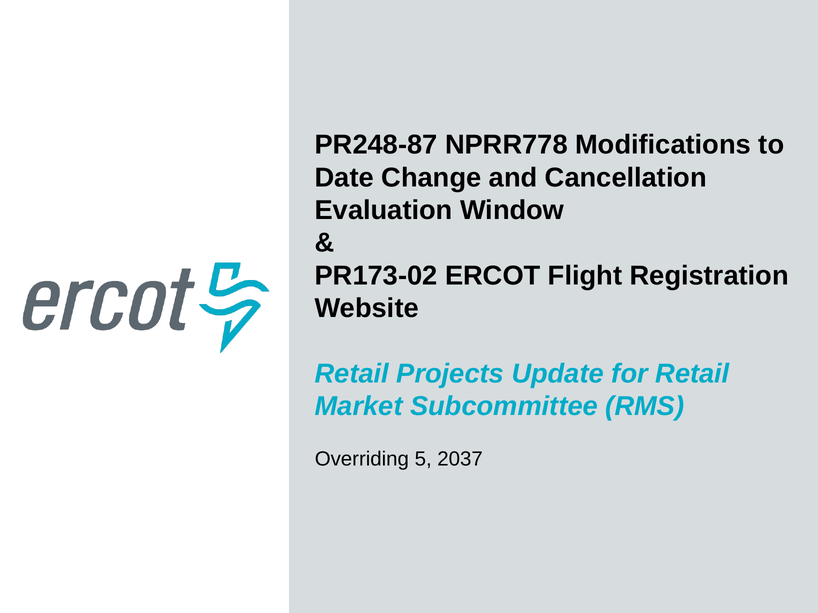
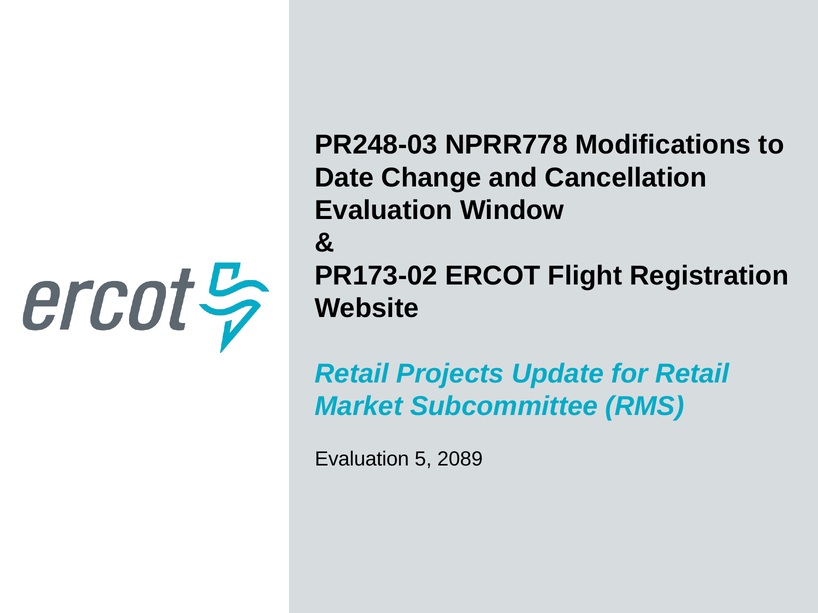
PR248-87: PR248-87 -> PR248-03 (376, 145)
Overriding: Overriding -> Evaluation (362, 459)
2037: 2037 -> 2089 (460, 459)
